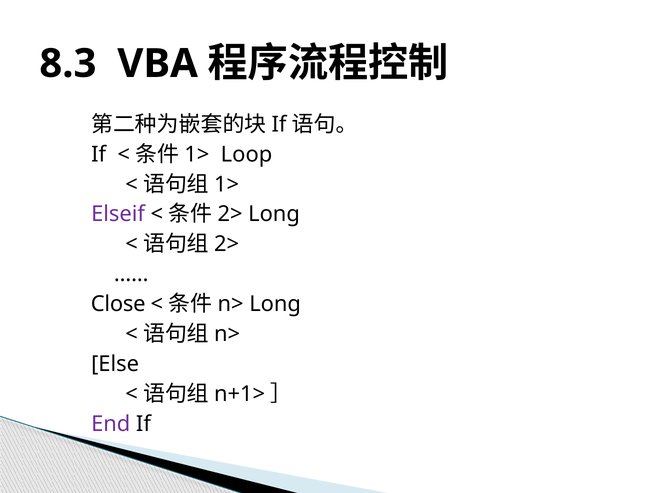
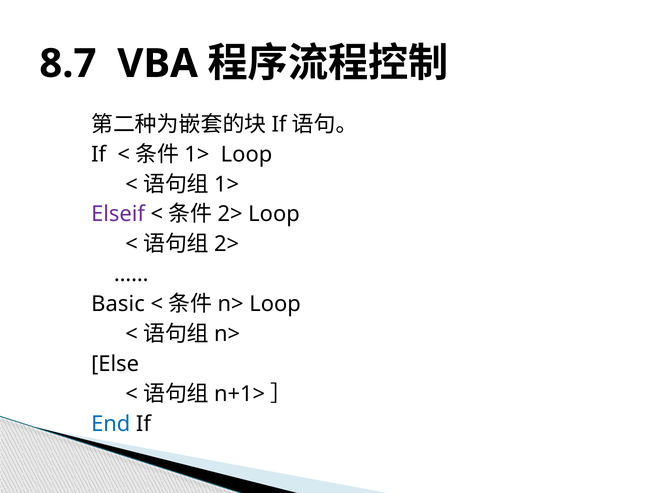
8.3: 8.3 -> 8.7 (68, 64)
Long: Long -> Loop (274, 214)
Close: Close -> Basic (118, 304)
Long: Long -> Loop (275, 304)
End colour: purple -> blue (111, 424)
